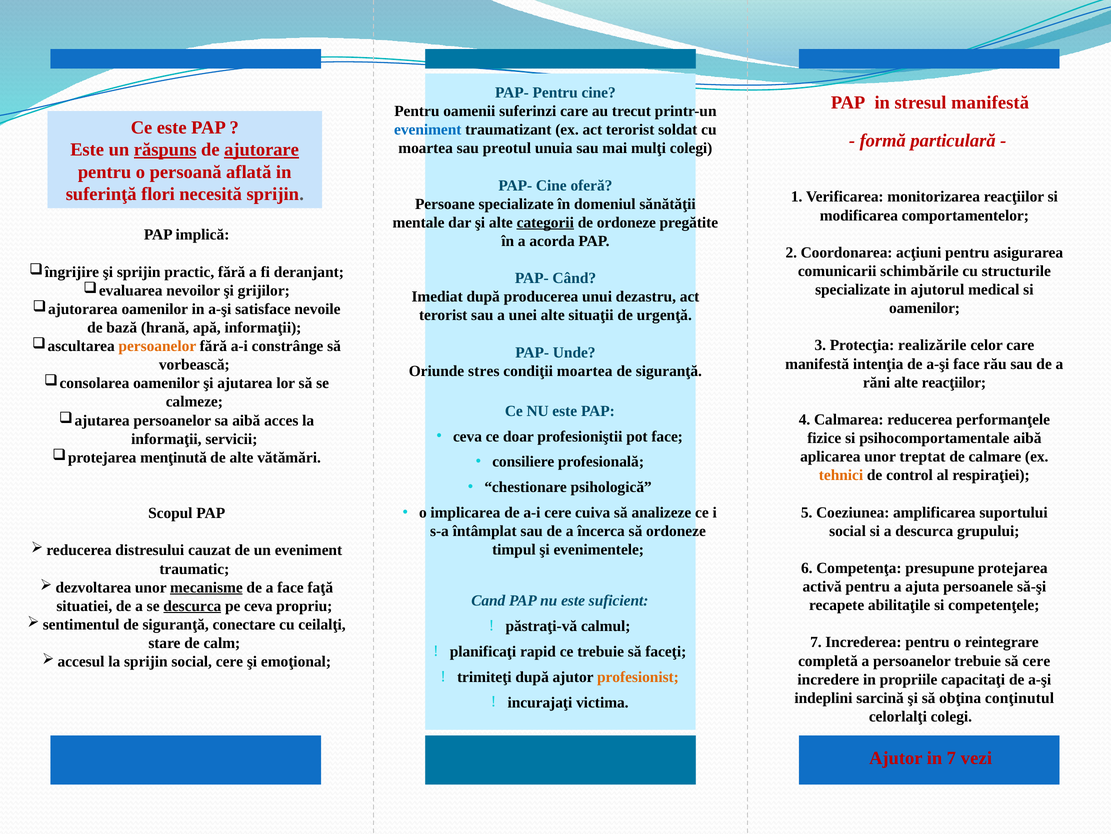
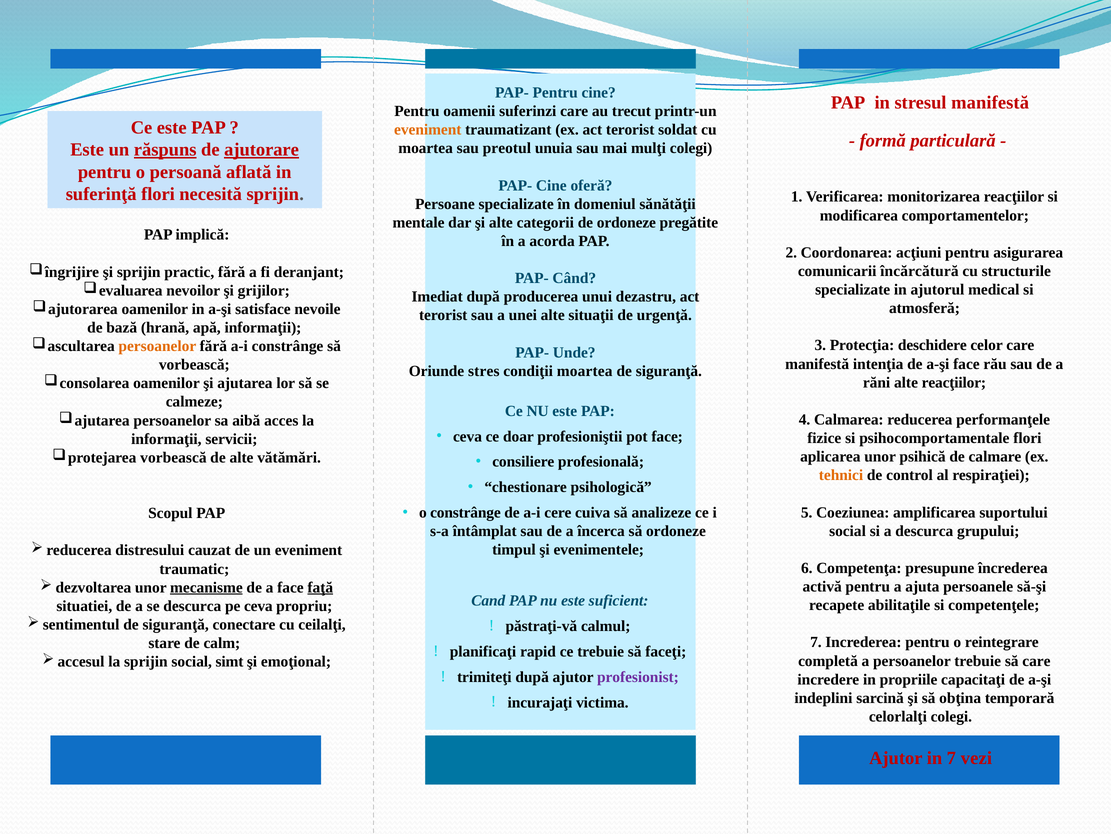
eveniment colour: blue -> orange (428, 130)
categorii underline: present -> none (545, 222)
schimbările: schimbările -> încărcătură (919, 271)
oamenilor: oamenilor -> atmosferă (924, 308)
realizările: realizările -> deschidere (932, 345)
psihocomportamentale aibă: aibă -> flori (1027, 438)
menţinută: menţinută -> vorbească (173, 457)
treptat: treptat -> psihică (923, 456)
o implicarea: implicarea -> constrânge (465, 512)
protejarea: protejarea -> încrederea (1013, 568)
faţă underline: none -> present (320, 587)
descurca underline: present -> none (192, 606)
social cere: cere -> simt (230, 661)
să cere: cere -> care (1036, 660)
profesionist colour: orange -> purple (638, 676)
conţinutul: conţinutul -> temporară (1020, 697)
